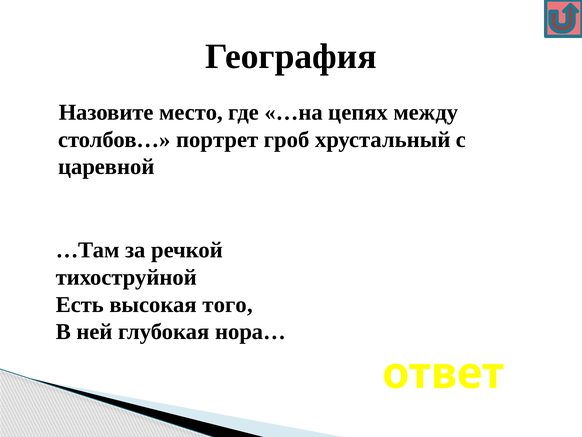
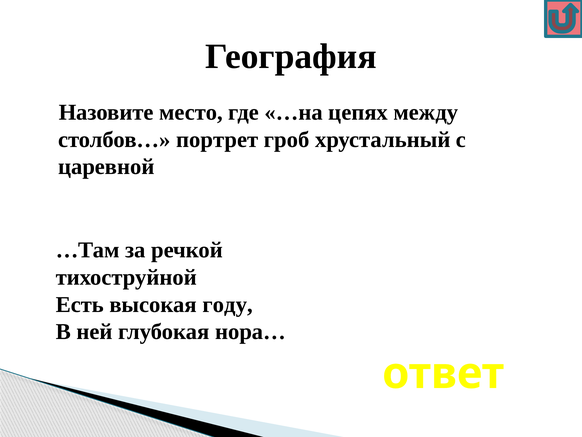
того: того -> году (228, 304)
